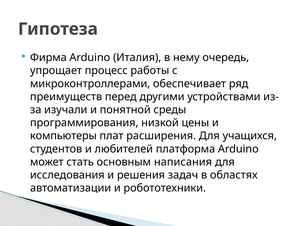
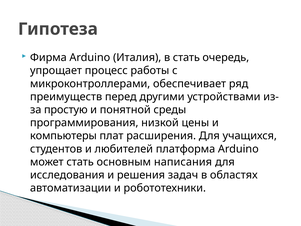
в нему: нему -> стать (186, 58)
изучали: изучали -> простую (66, 110)
